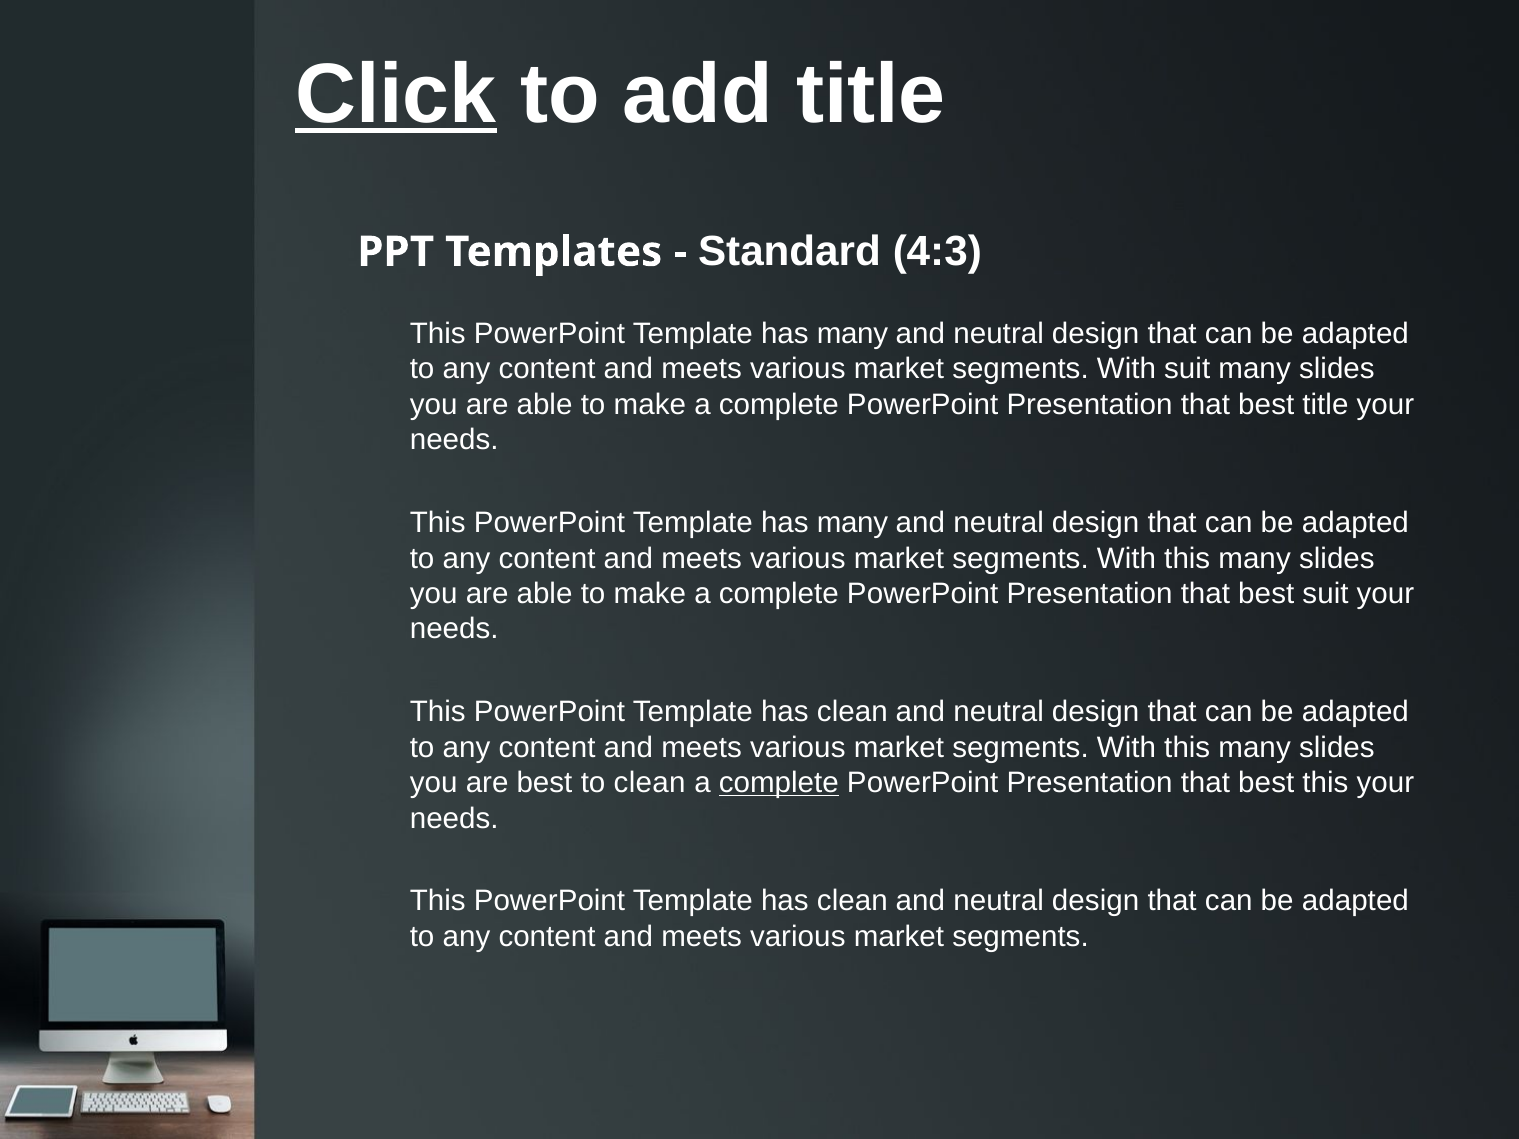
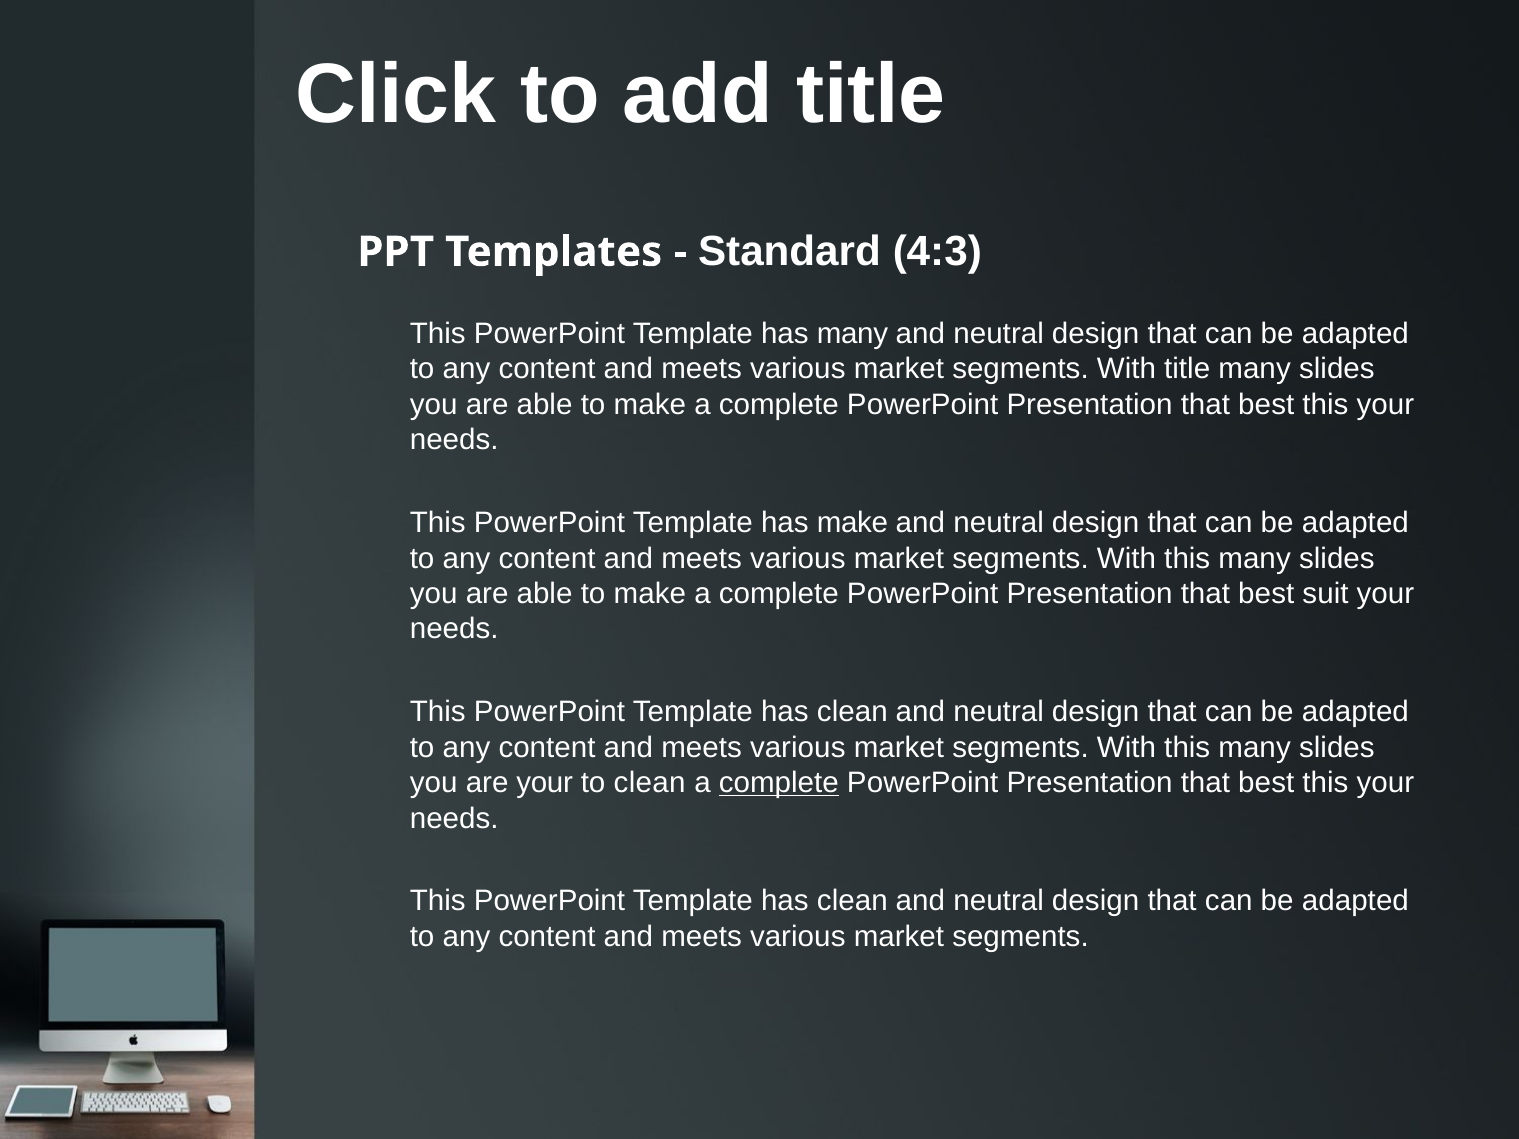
Click underline: present -> none (396, 95)
With suit: suit -> title (1187, 369)
title: title -> this (1325, 405)
many: many -> make (852, 523)
are best: best -> your (545, 783)
